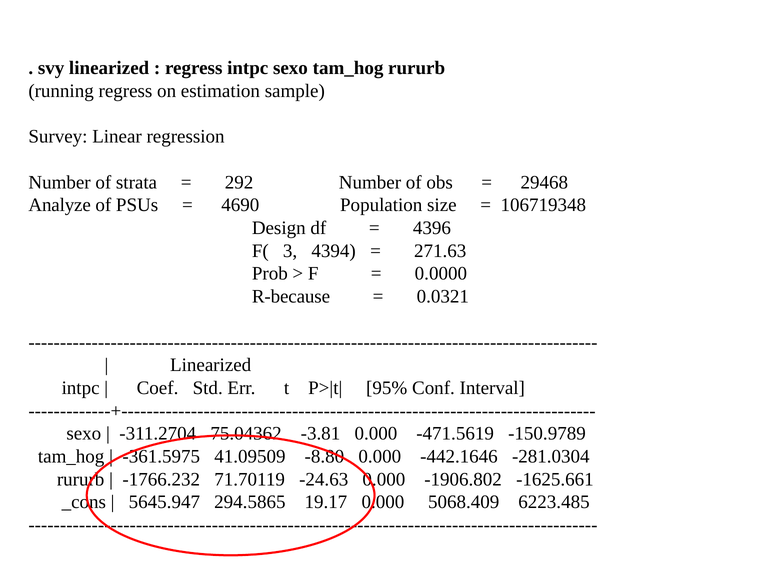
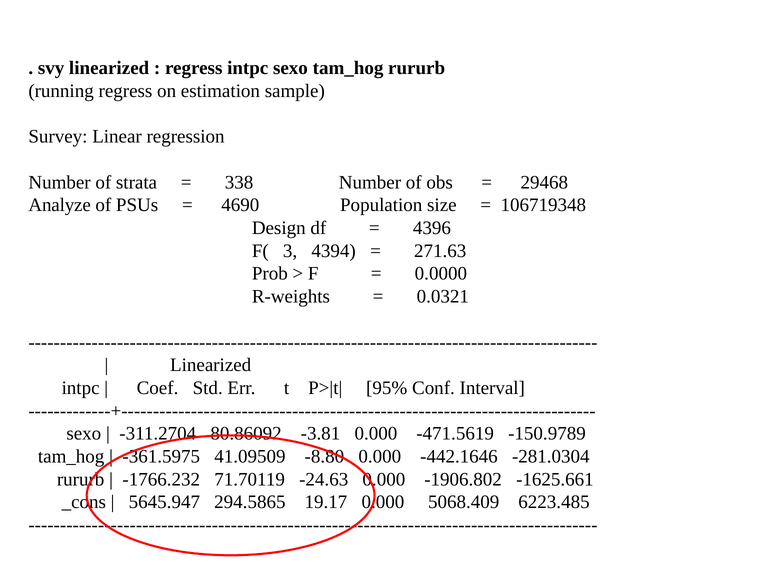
292: 292 -> 338 (239, 182)
R-because: R-because -> R-weights (291, 296)
75.04362: 75.04362 -> 80.86092 (246, 433)
